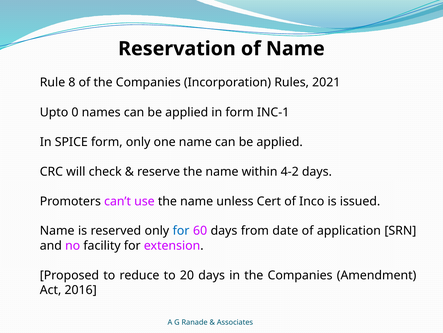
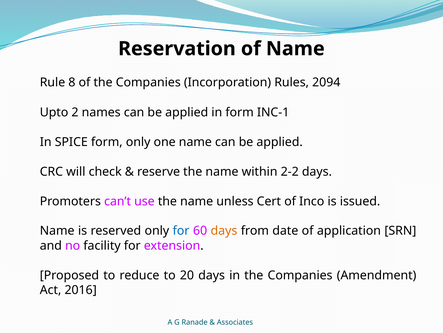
2021: 2021 -> 2094 (326, 82)
0: 0 -> 2 (75, 112)
4-2: 4-2 -> 2-2 (290, 171)
days colour: black -> orange (224, 230)
